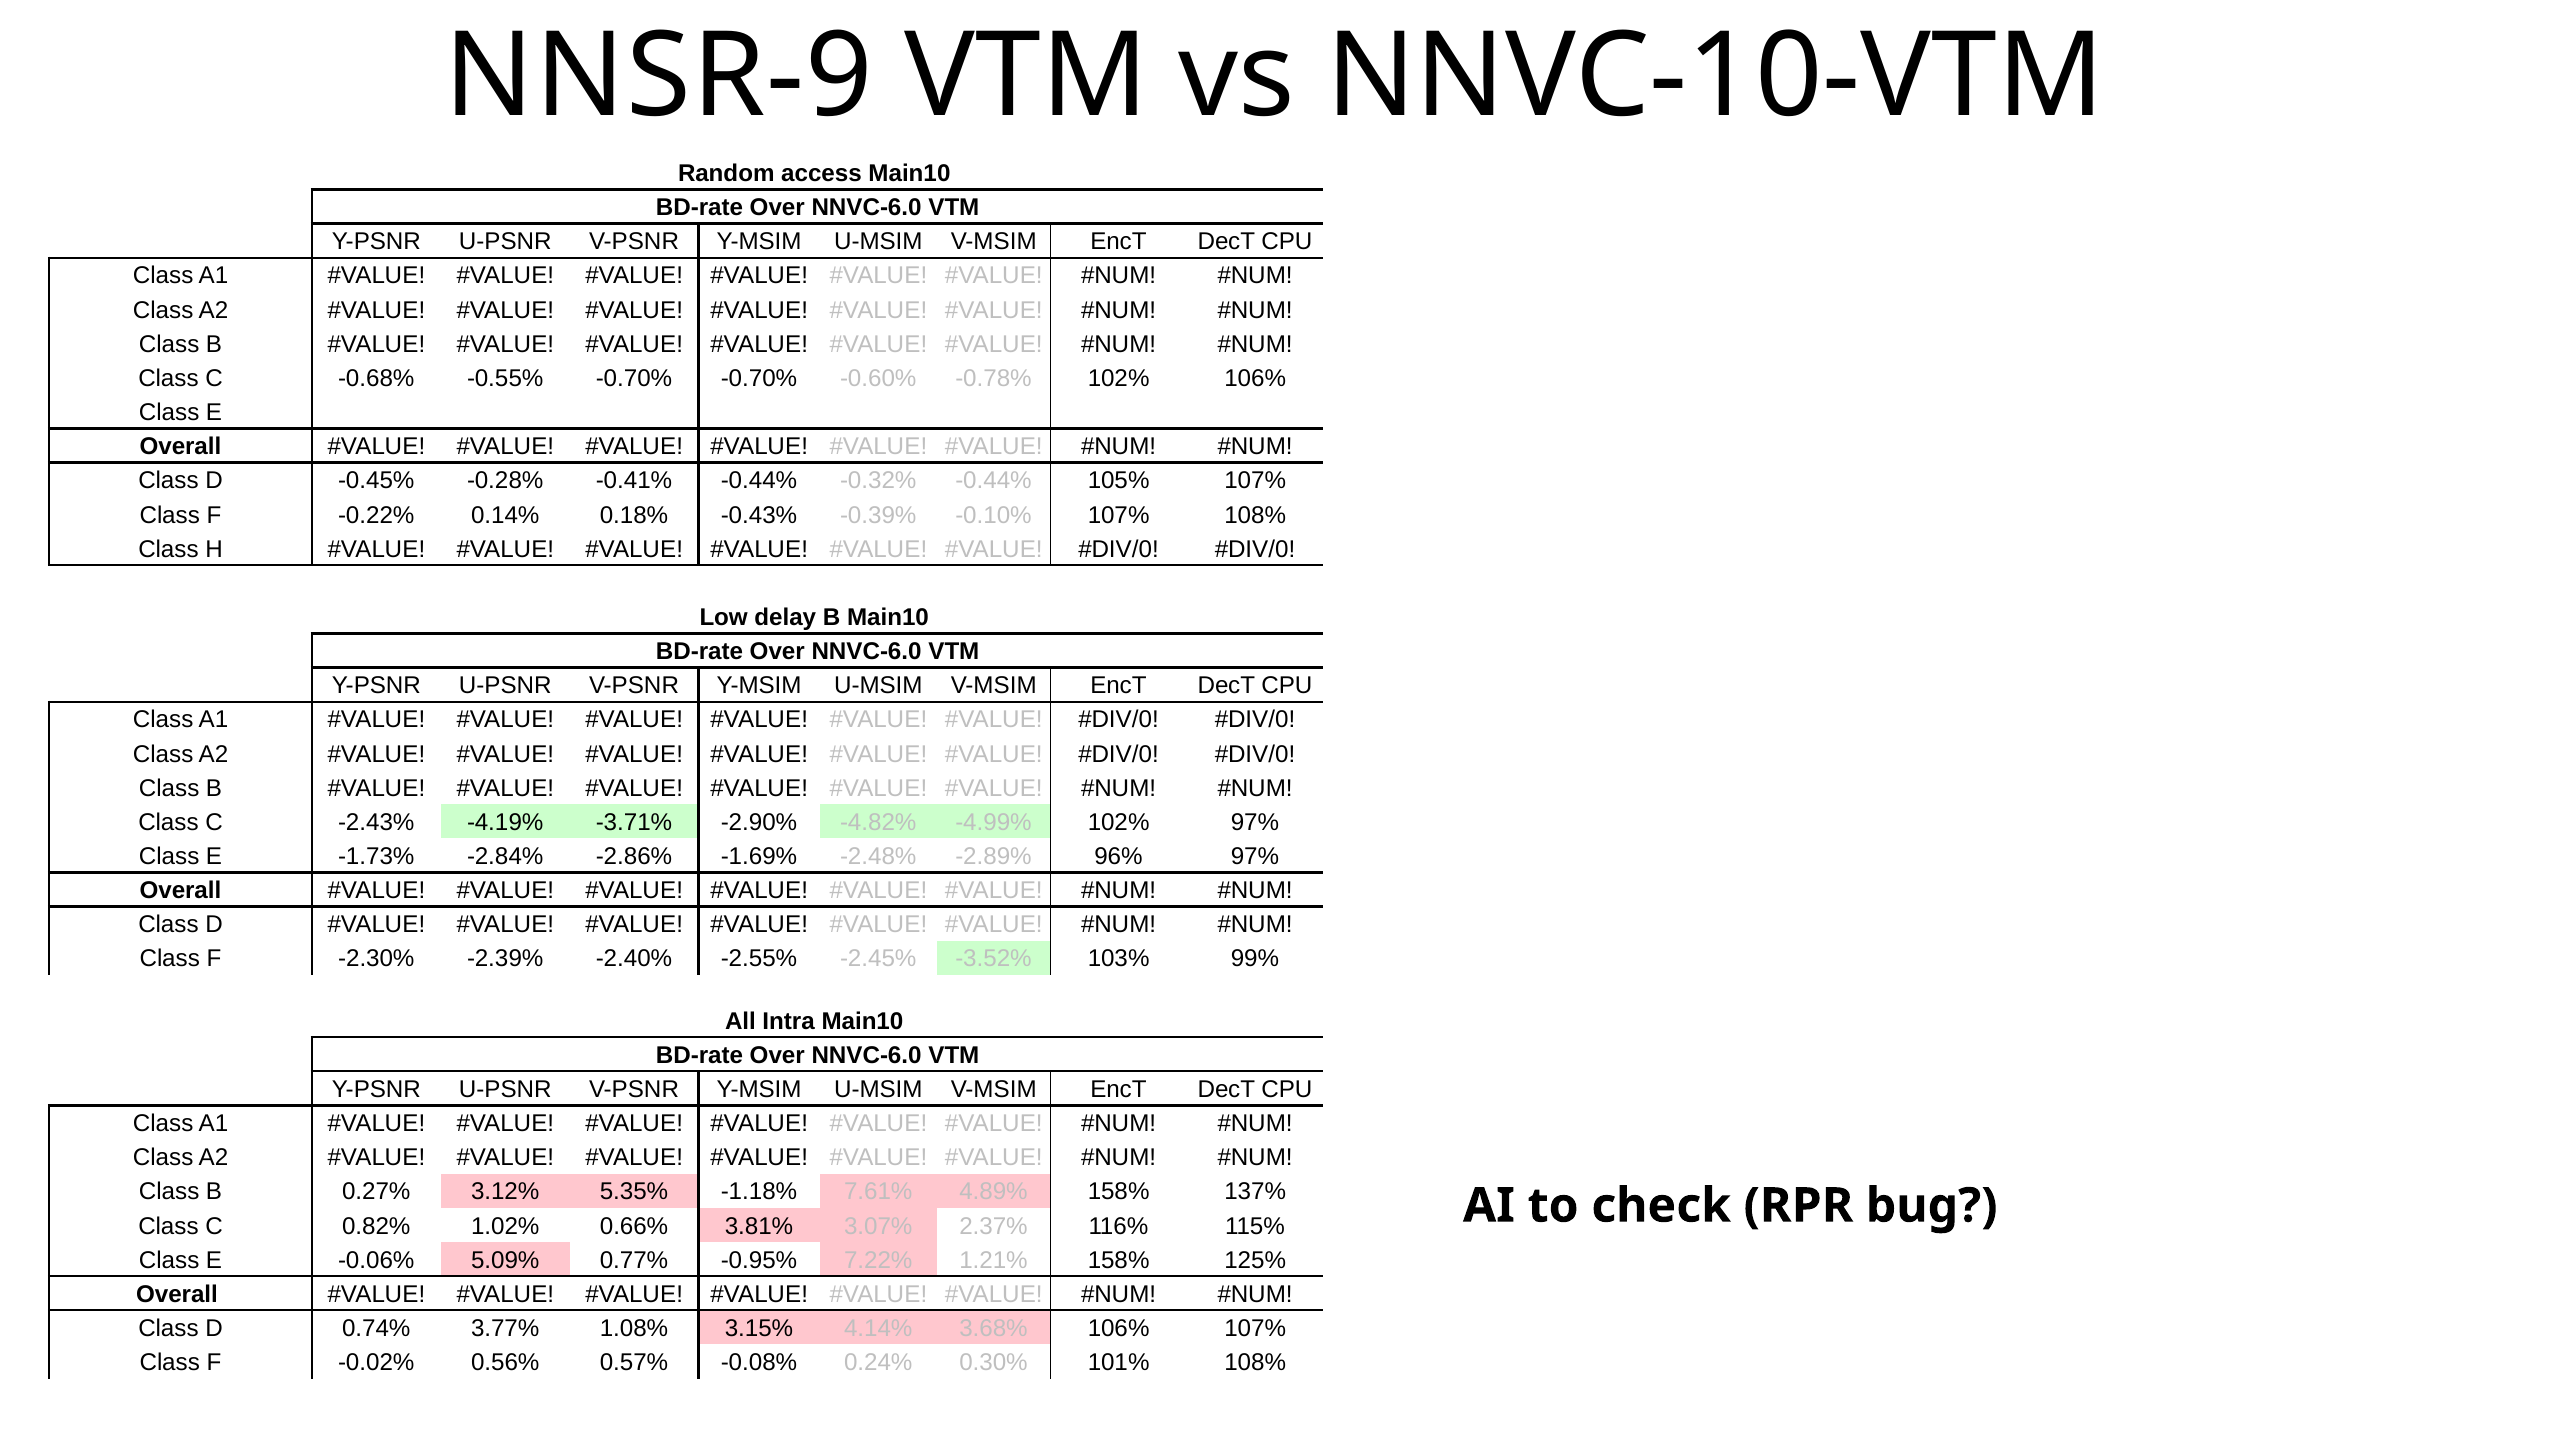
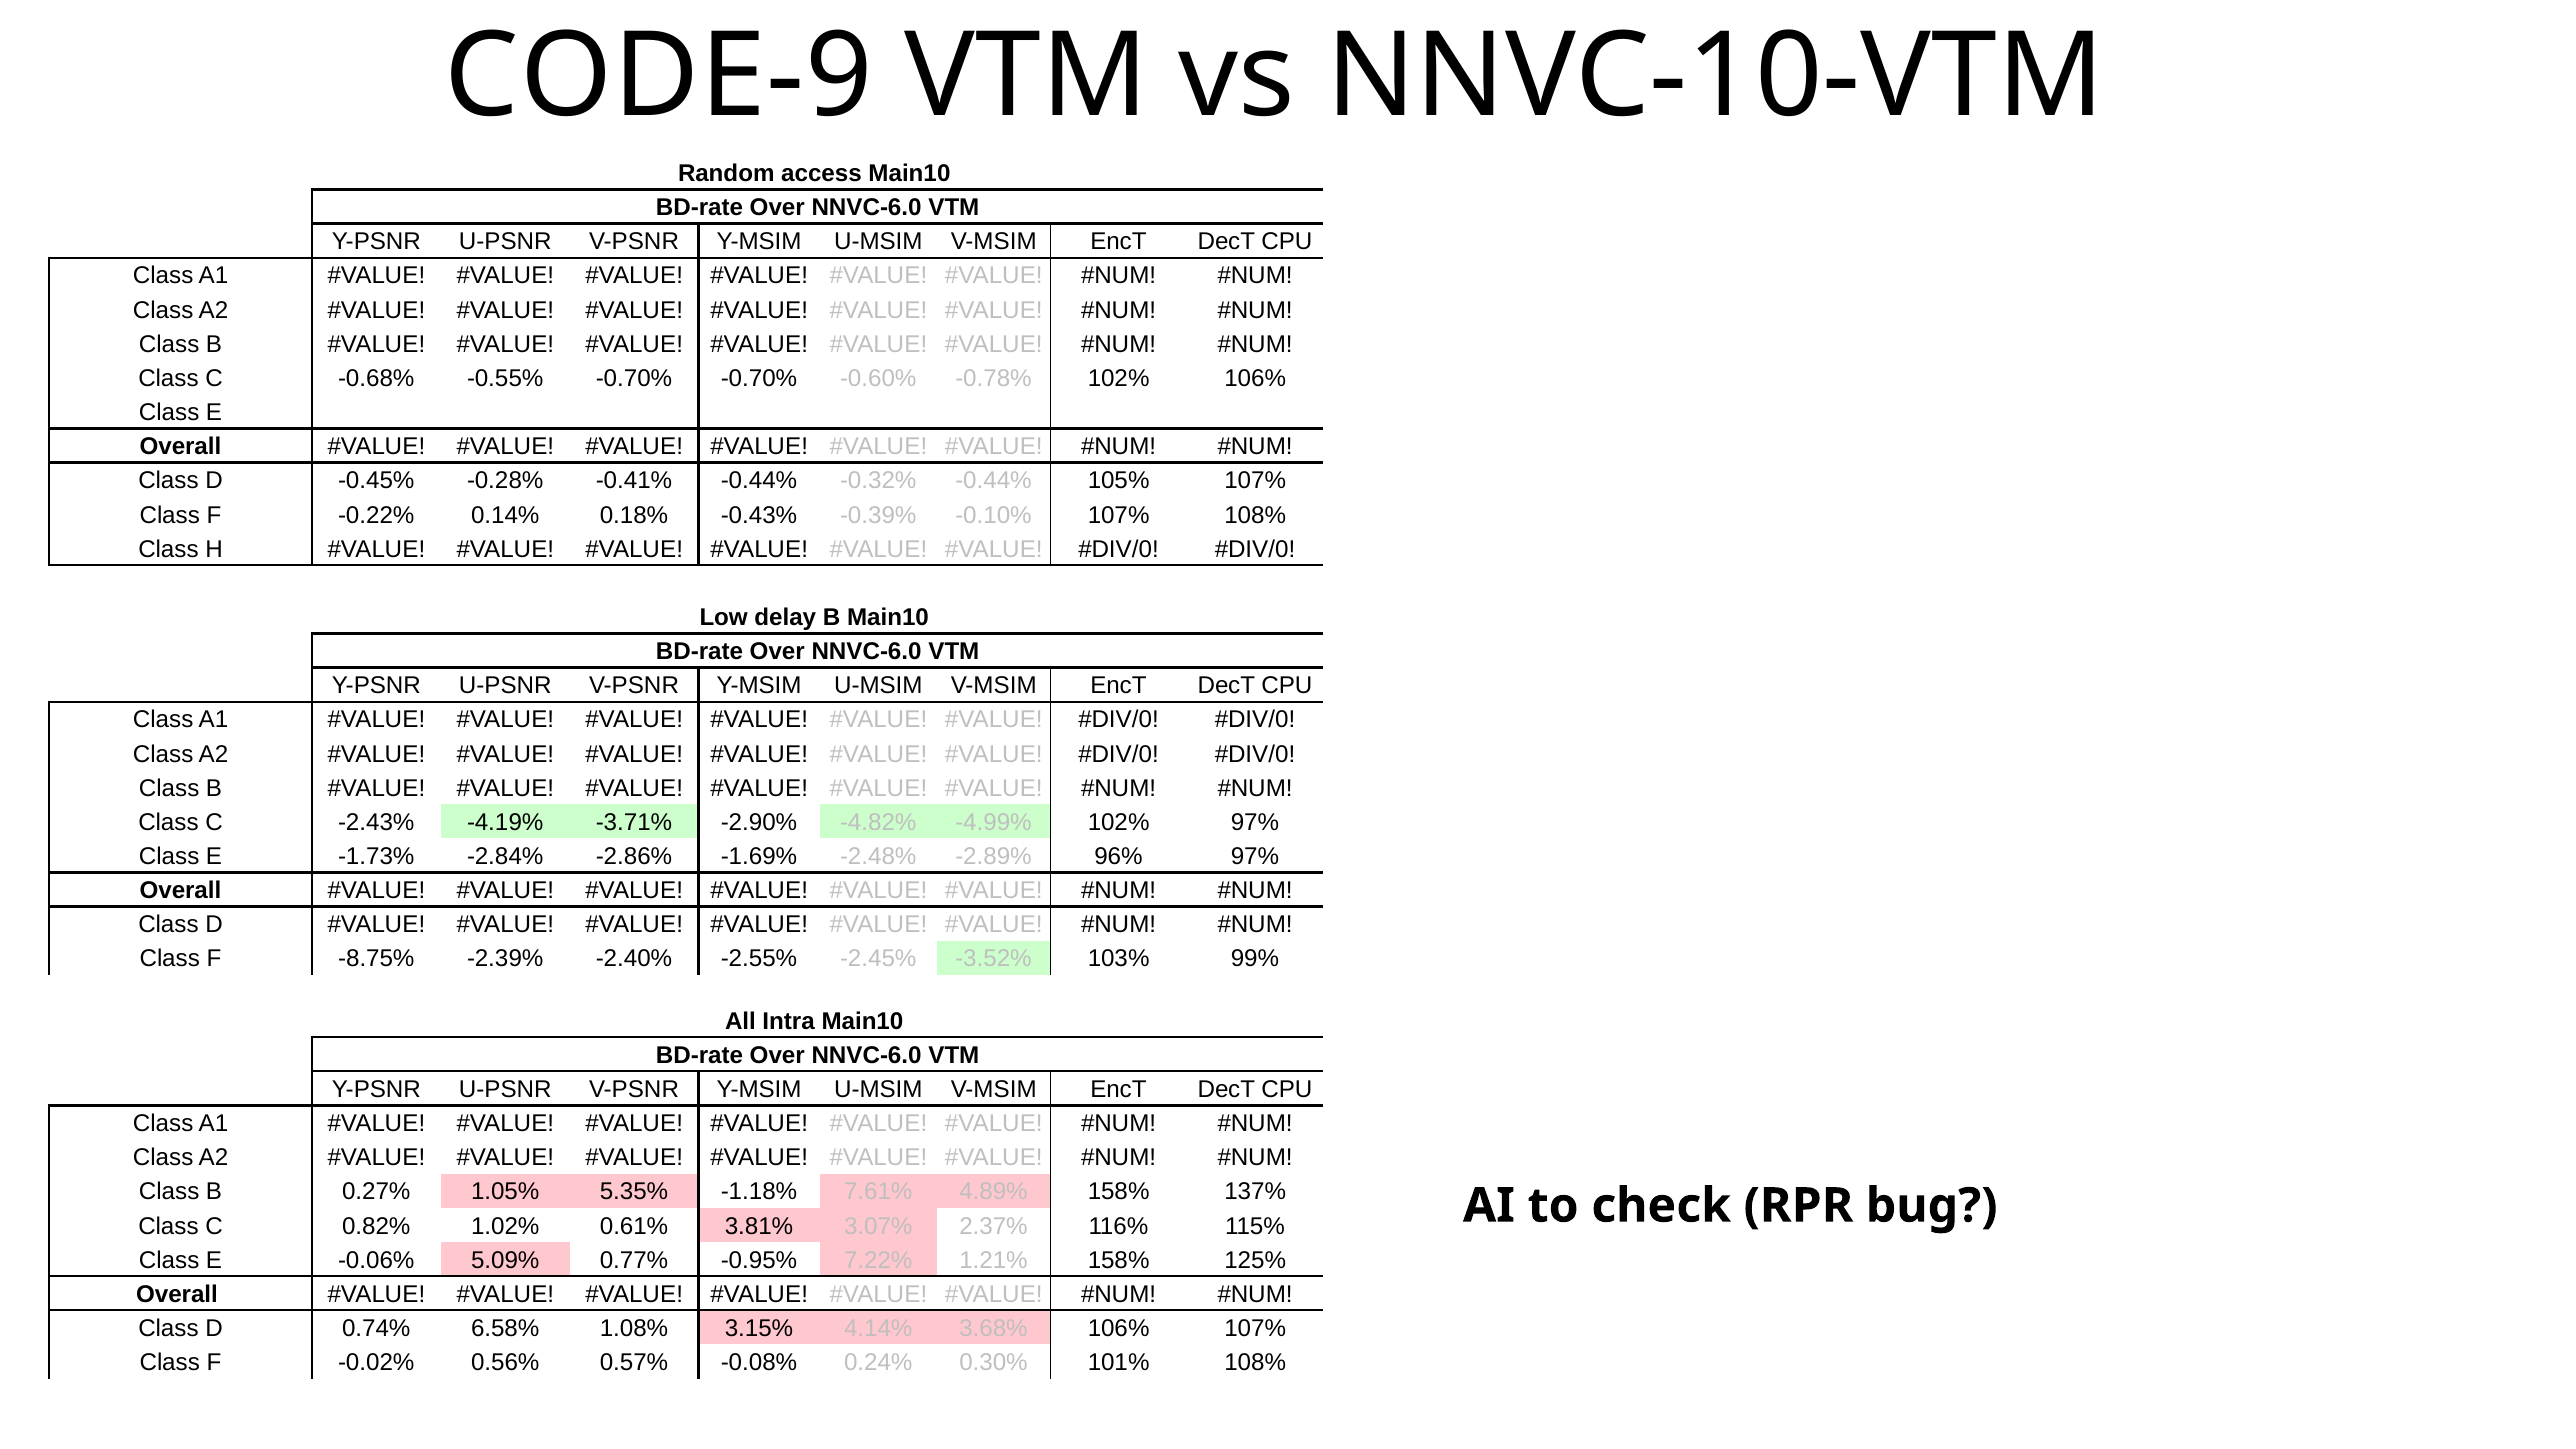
NNSR-9: NNSR-9 -> CODE-9 (659, 77)
-2.30%: -2.30% -> -8.75% (376, 959)
3.12%: 3.12% -> 1.05% (505, 1192)
0.66%: 0.66% -> 0.61% (634, 1226)
3.77%: 3.77% -> 6.58% (505, 1329)
